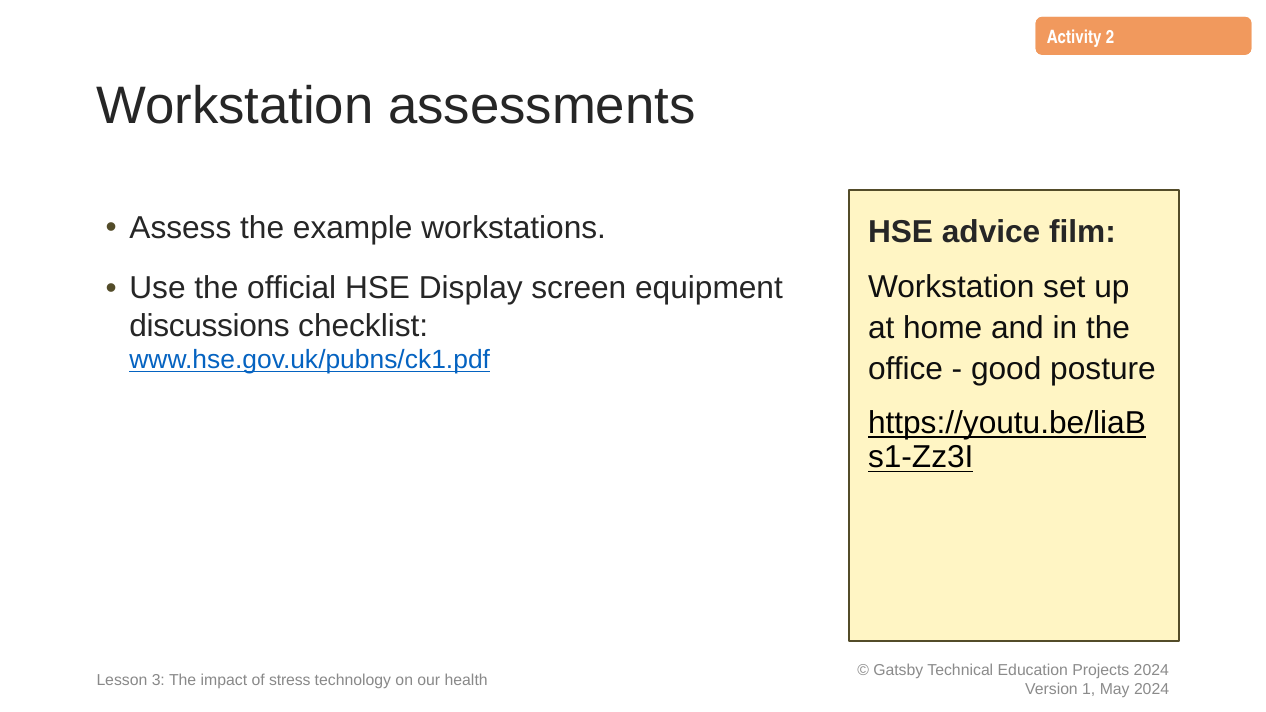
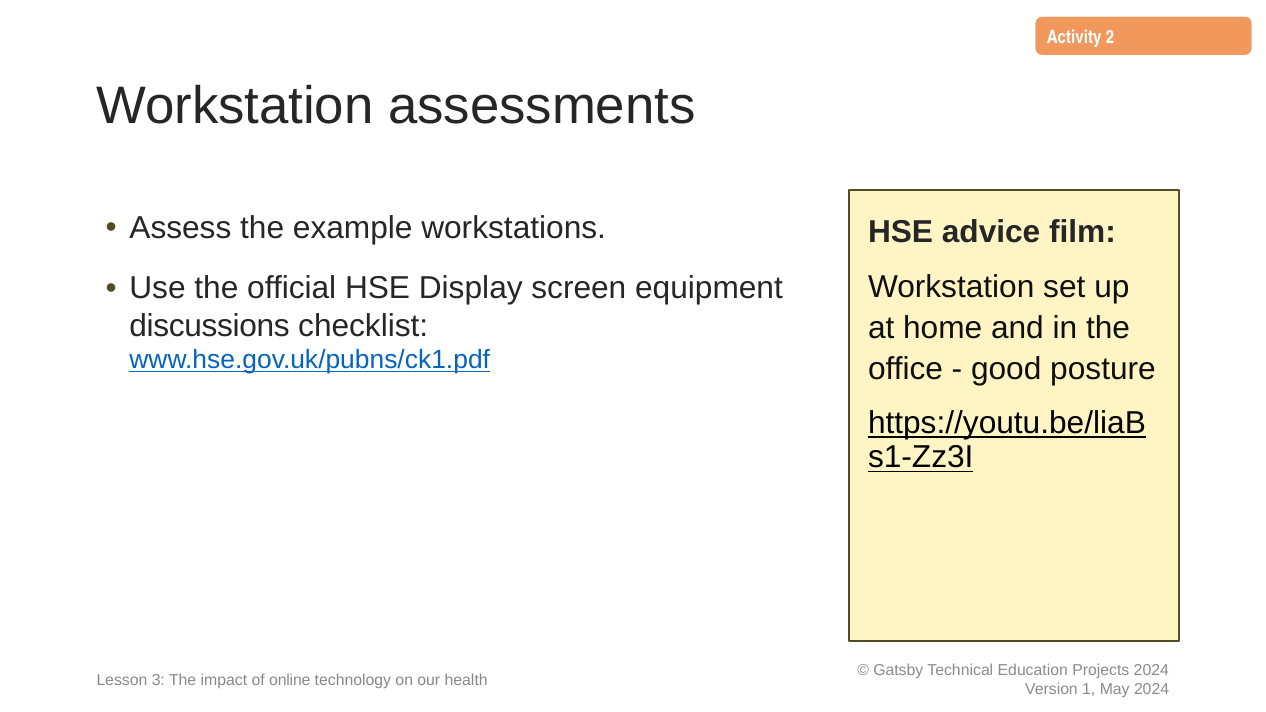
stress: stress -> online (290, 681)
